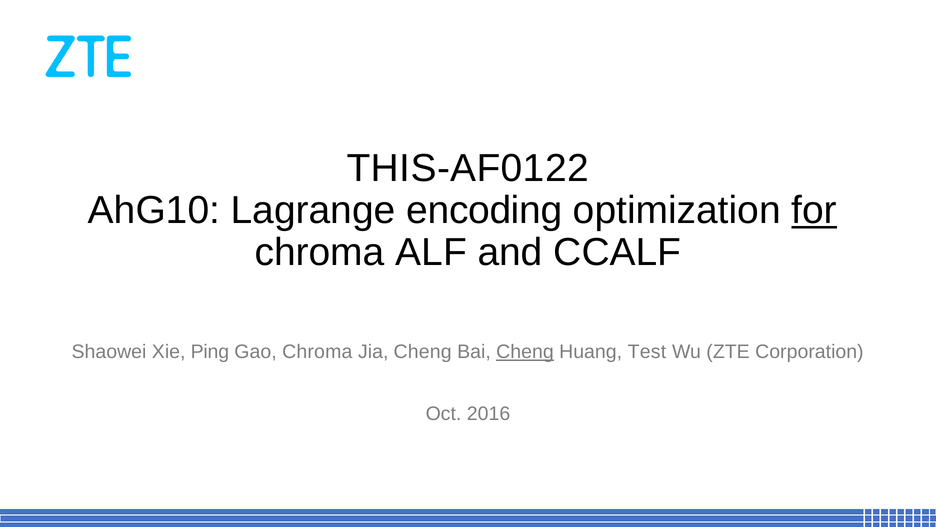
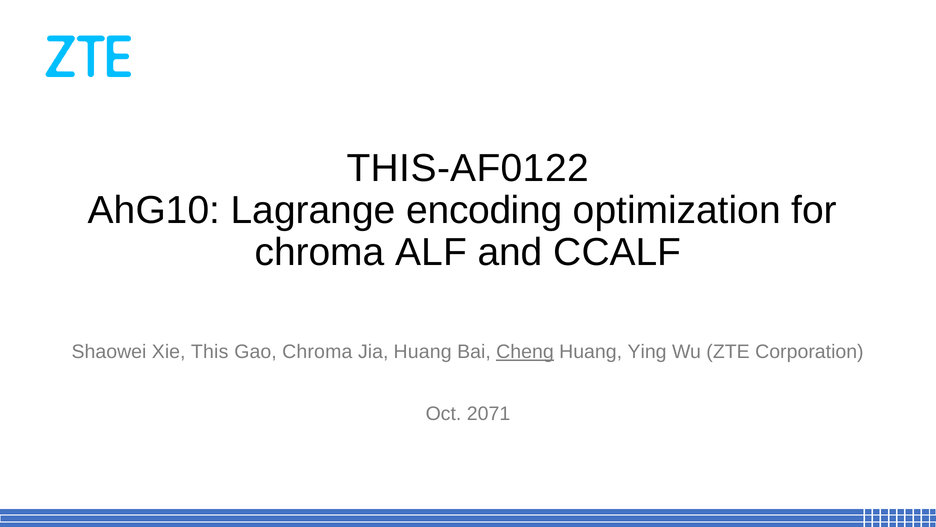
for underline: present -> none (814, 210)
Ping: Ping -> This (210, 351)
Jia Cheng: Cheng -> Huang (423, 351)
Test: Test -> Ying (647, 351)
2016: 2016 -> 2071 (489, 413)
